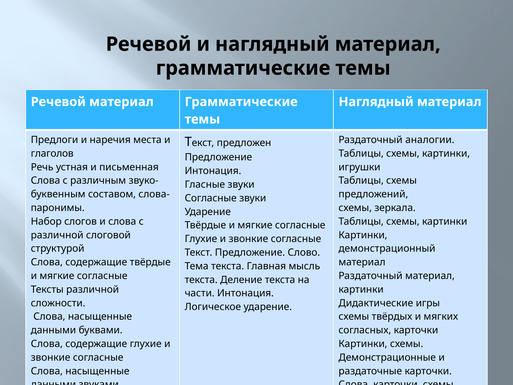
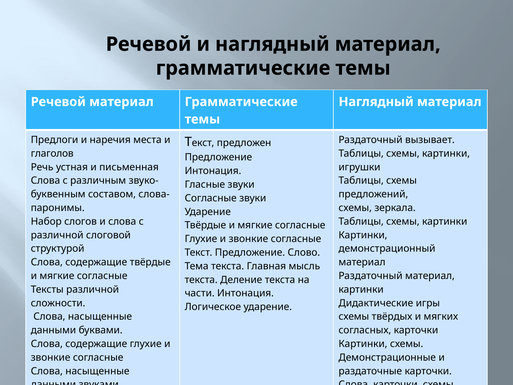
аналогии: аналогии -> вызывает (430, 140)
